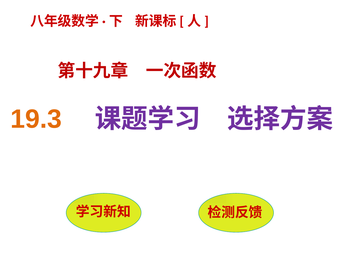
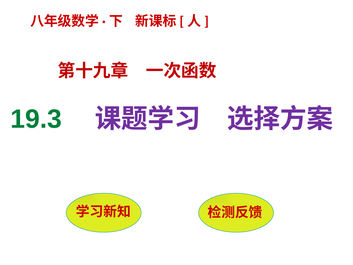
19.3 colour: orange -> green (36, 119)
